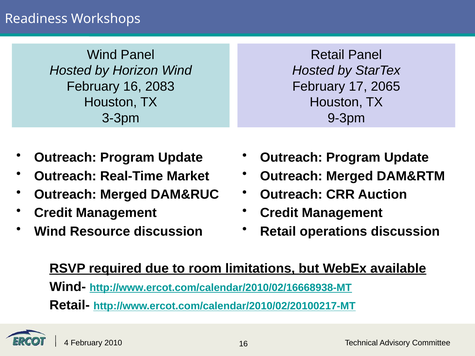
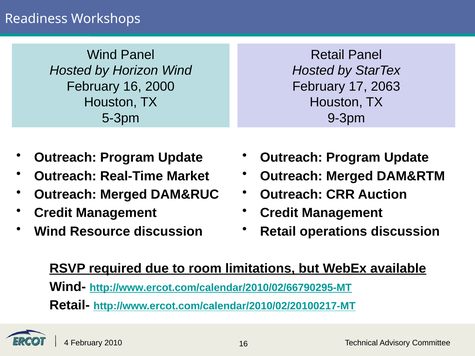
2083: 2083 -> 2000 (160, 86)
2065: 2065 -> 2063 (386, 86)
3-3pm: 3-3pm -> 5-3pm (121, 118)
http://www.ercot.com/calendar/2010/02/16668938-MT: http://www.ercot.com/calendar/2010/02/16668938-MT -> http://www.ercot.com/calendar/2010/02/66790295-MT (221, 288)
